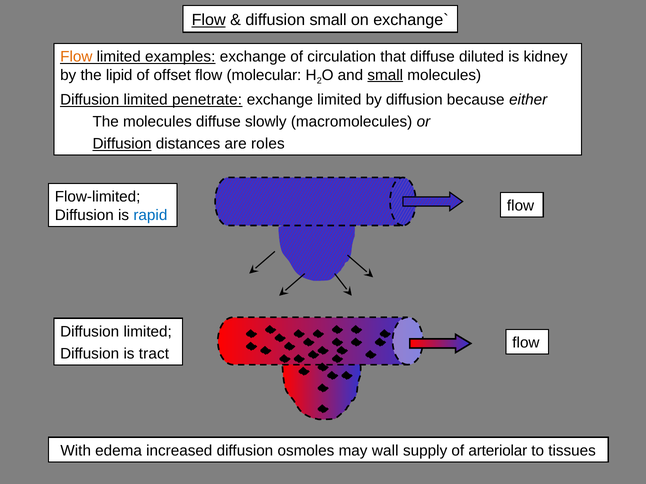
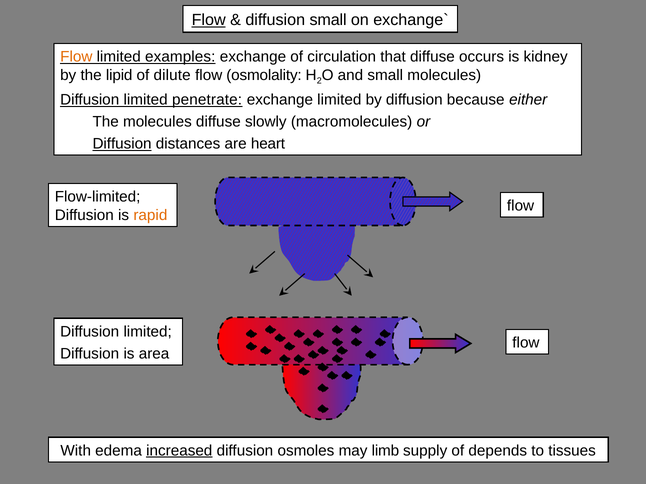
diluted: diluted -> occurs (482, 57)
offset: offset -> dilute (172, 75)
molecular: molecular -> osmolality (264, 75)
small underline: present -> none (385, 75)
roles: roles -> heart (268, 144)
rapid colour: blue -> orange (150, 215)
tract: tract -> area (154, 354)
increased underline: none -> present (179, 451)
wall: wall -> limb (385, 451)
arteriolar: arteriolar -> depends (498, 451)
